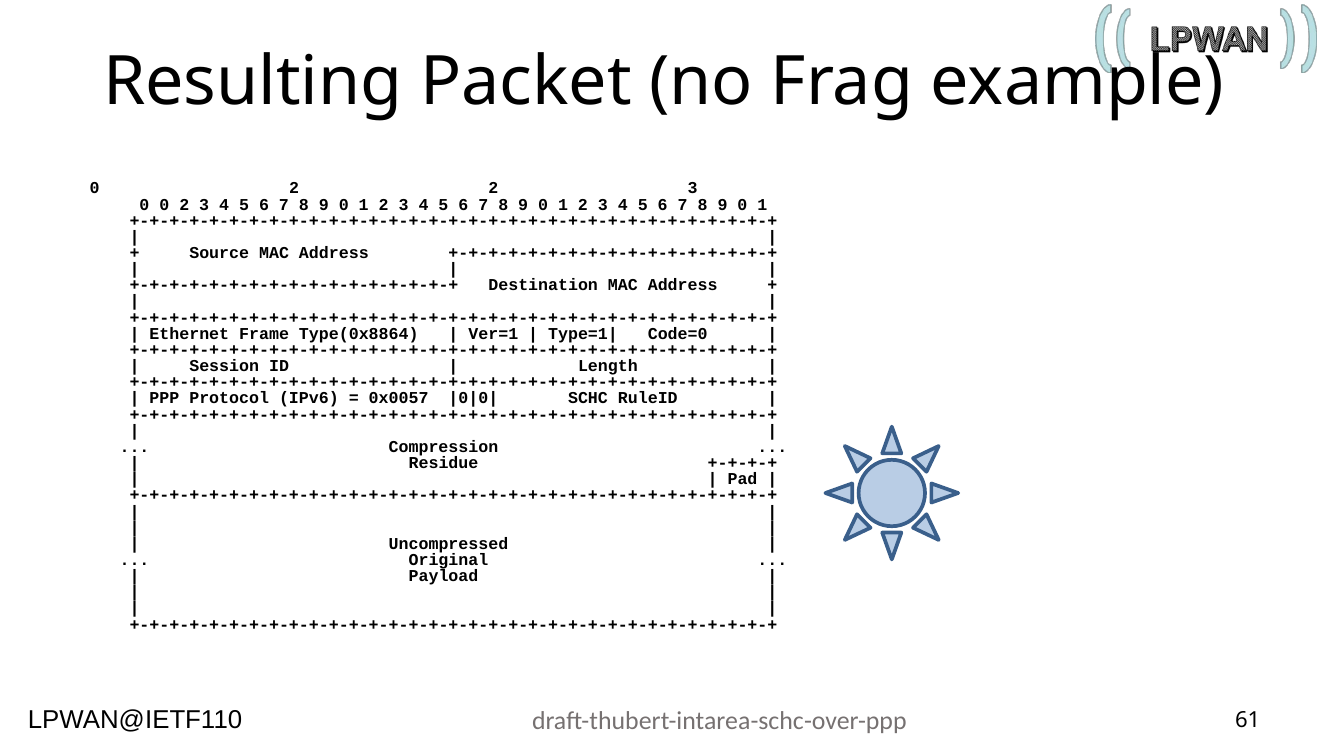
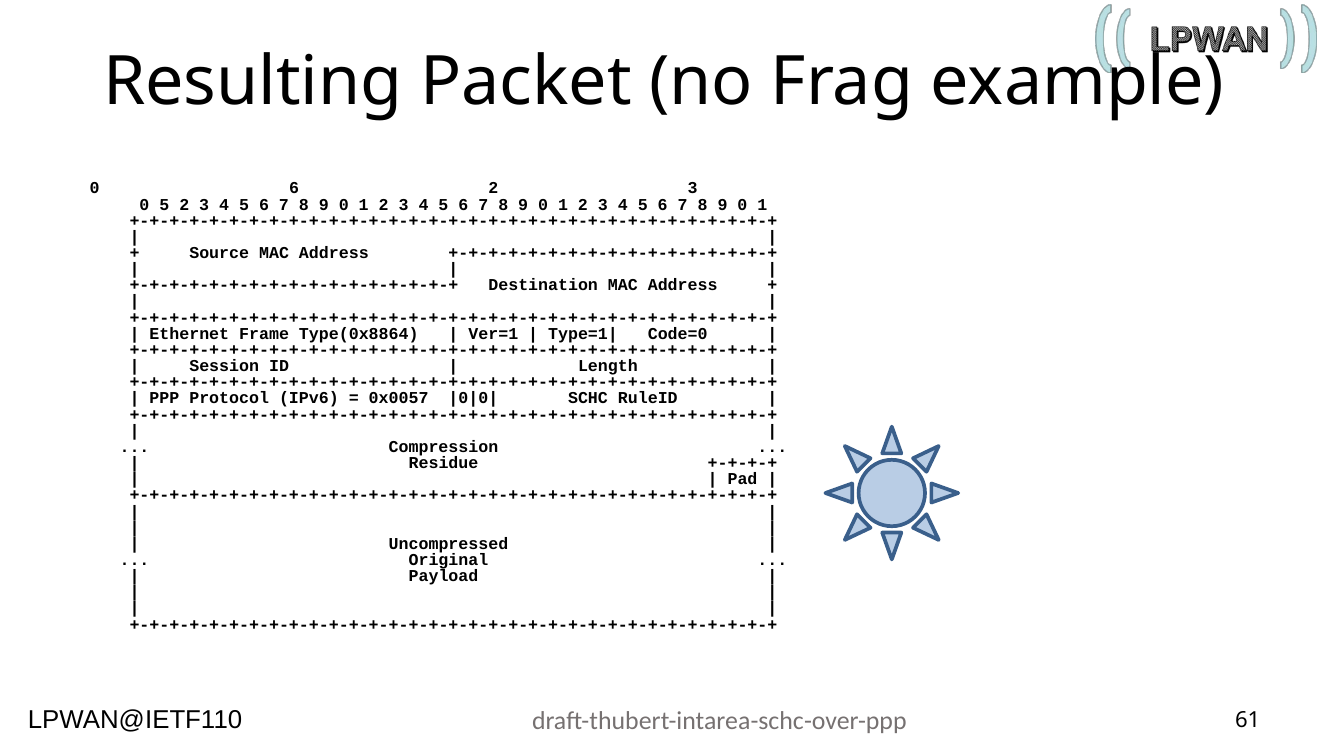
2: 2 -> 6 (294, 188)
0 0: 0 -> 5 (164, 205)
